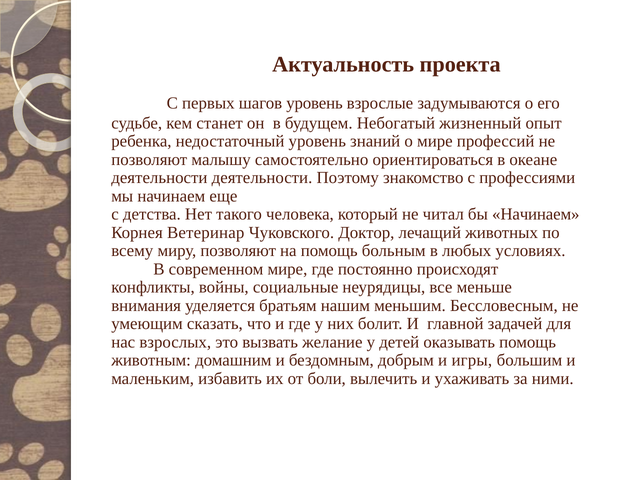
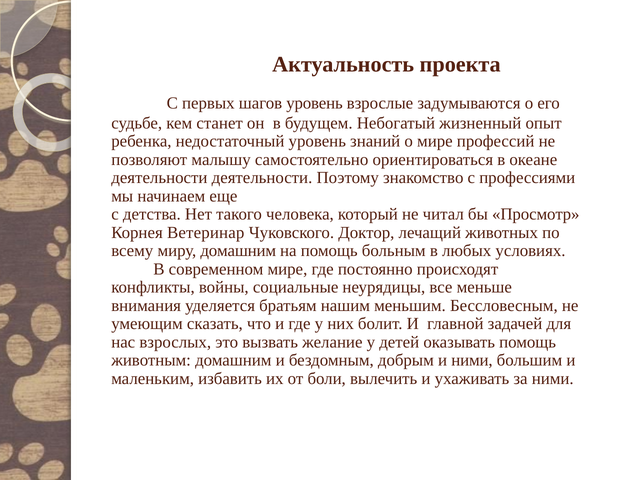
бы Начинаем: Начинаем -> Просмотр (536, 214)
миру позволяют: позволяют -> домашним (238, 251)
и игры: игры -> ними (472, 360)
